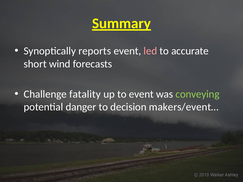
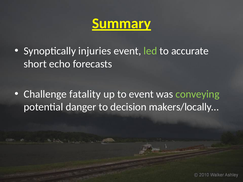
reports: reports -> injuries (95, 51)
led colour: pink -> light green (150, 51)
wind: wind -> echo (60, 64)
makers/event…: makers/event… -> makers/locally… (184, 107)
